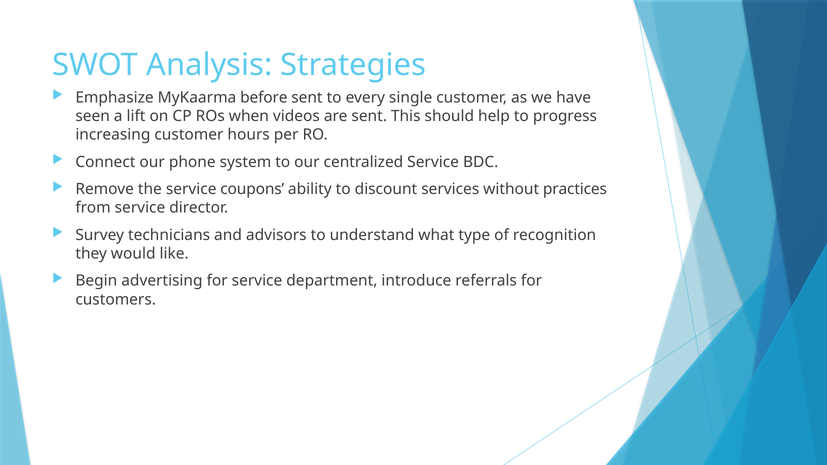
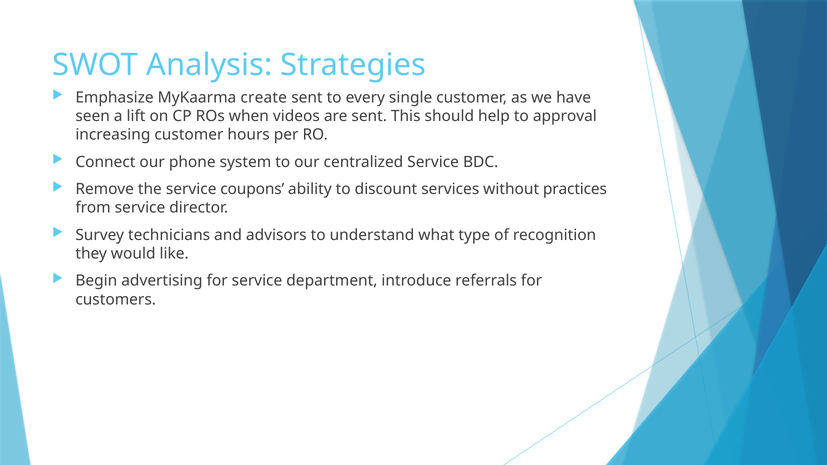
before: before -> create (264, 98)
progress: progress -> approval (565, 116)
